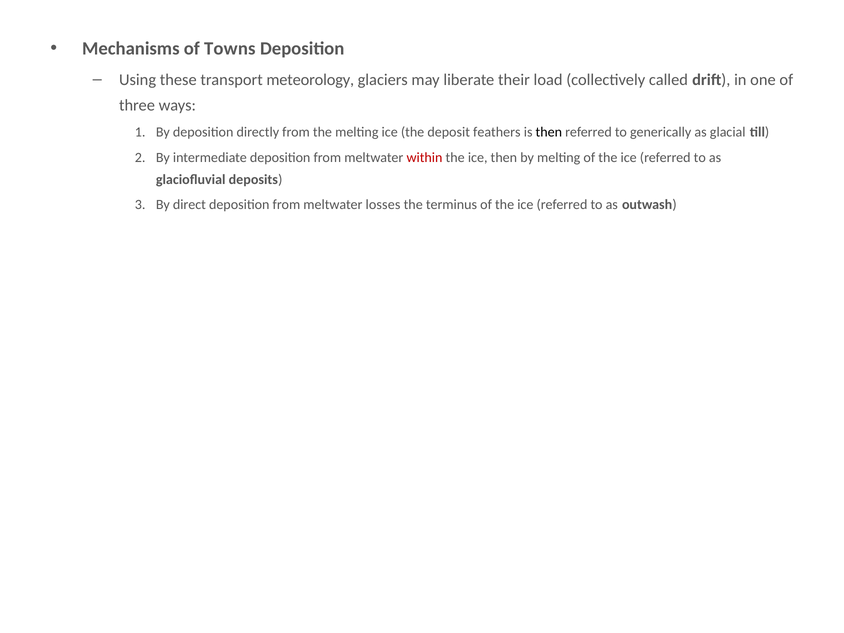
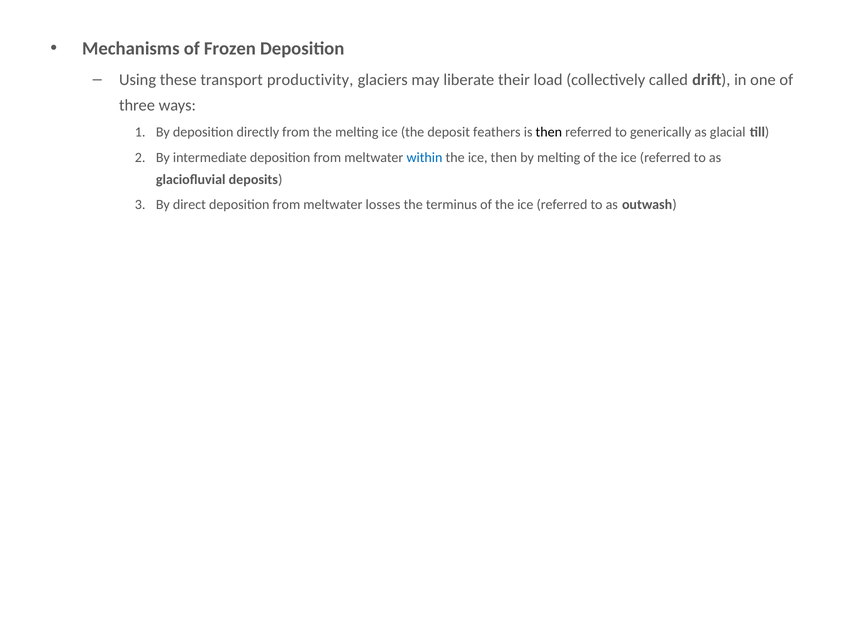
Towns: Towns -> Frozen (230, 49)
meteorology: meteorology -> productivity (310, 80)
within colour: red -> blue (425, 157)
